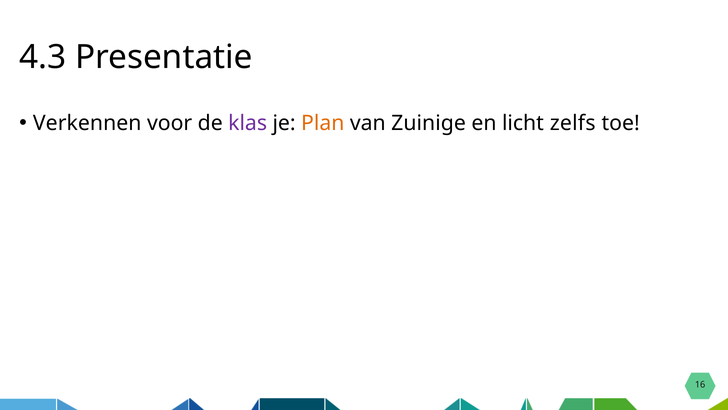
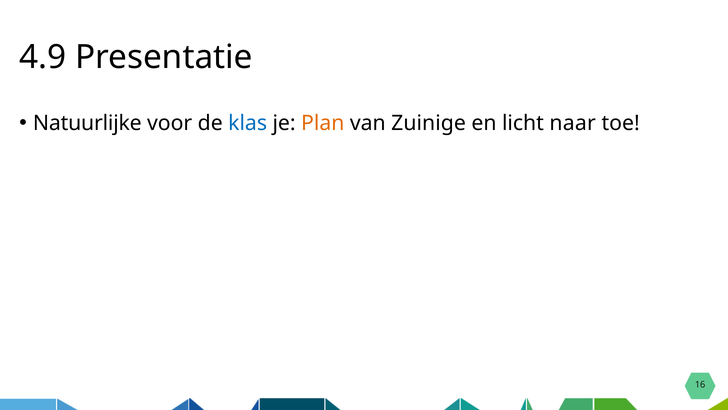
4.3: 4.3 -> 4.9 (43, 57)
Verkennen: Verkennen -> Natuurlijke (87, 123)
klas colour: purple -> blue (248, 123)
zelfs: zelfs -> naar (573, 123)
